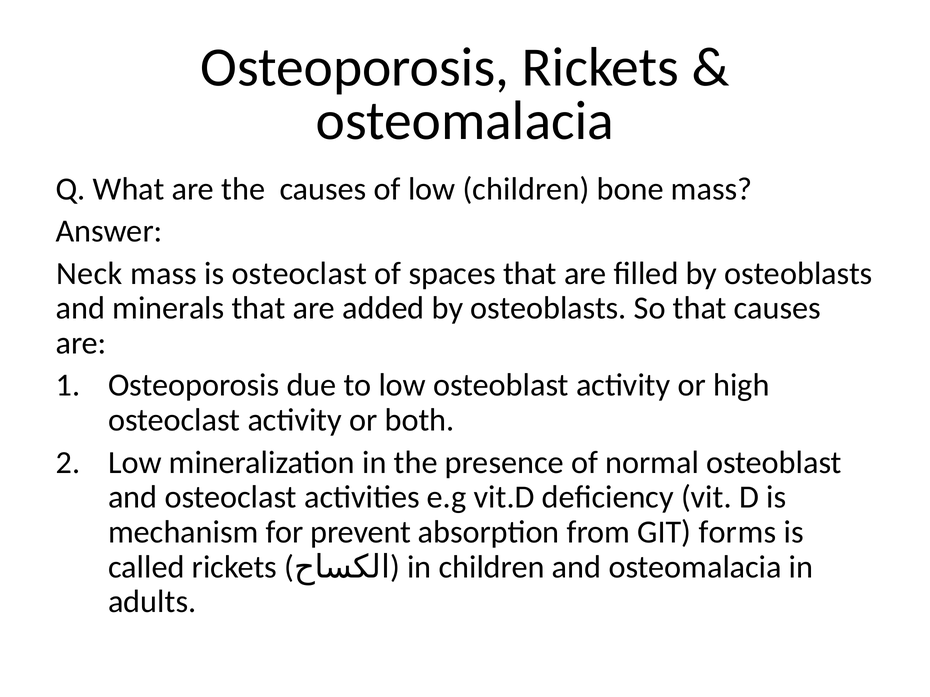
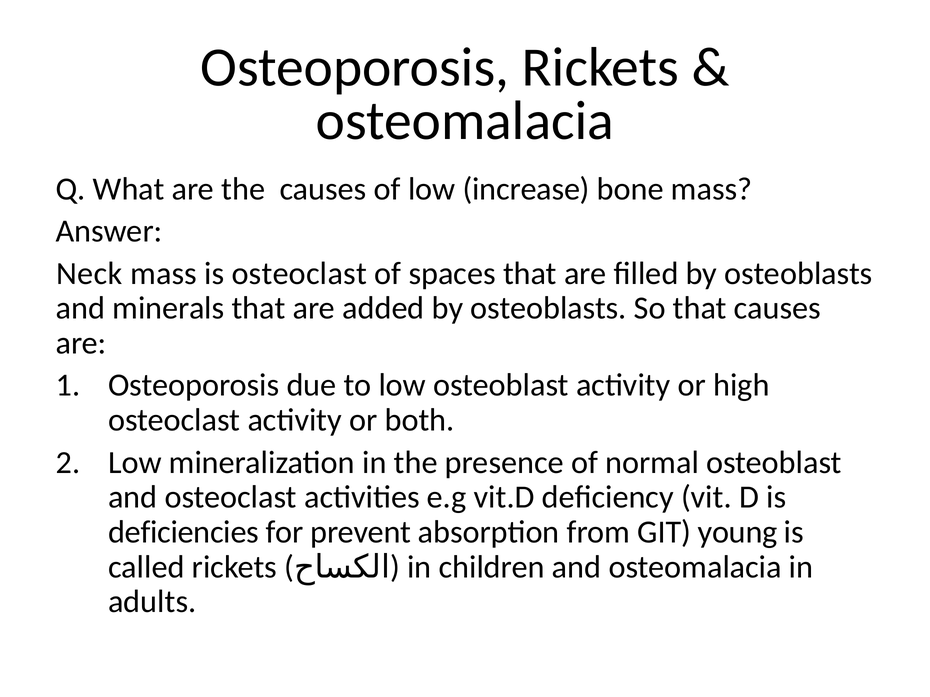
low children: children -> increase (526, 189)
mechanism: mechanism -> deficiencies (184, 532)
forms: forms -> young (738, 532)
